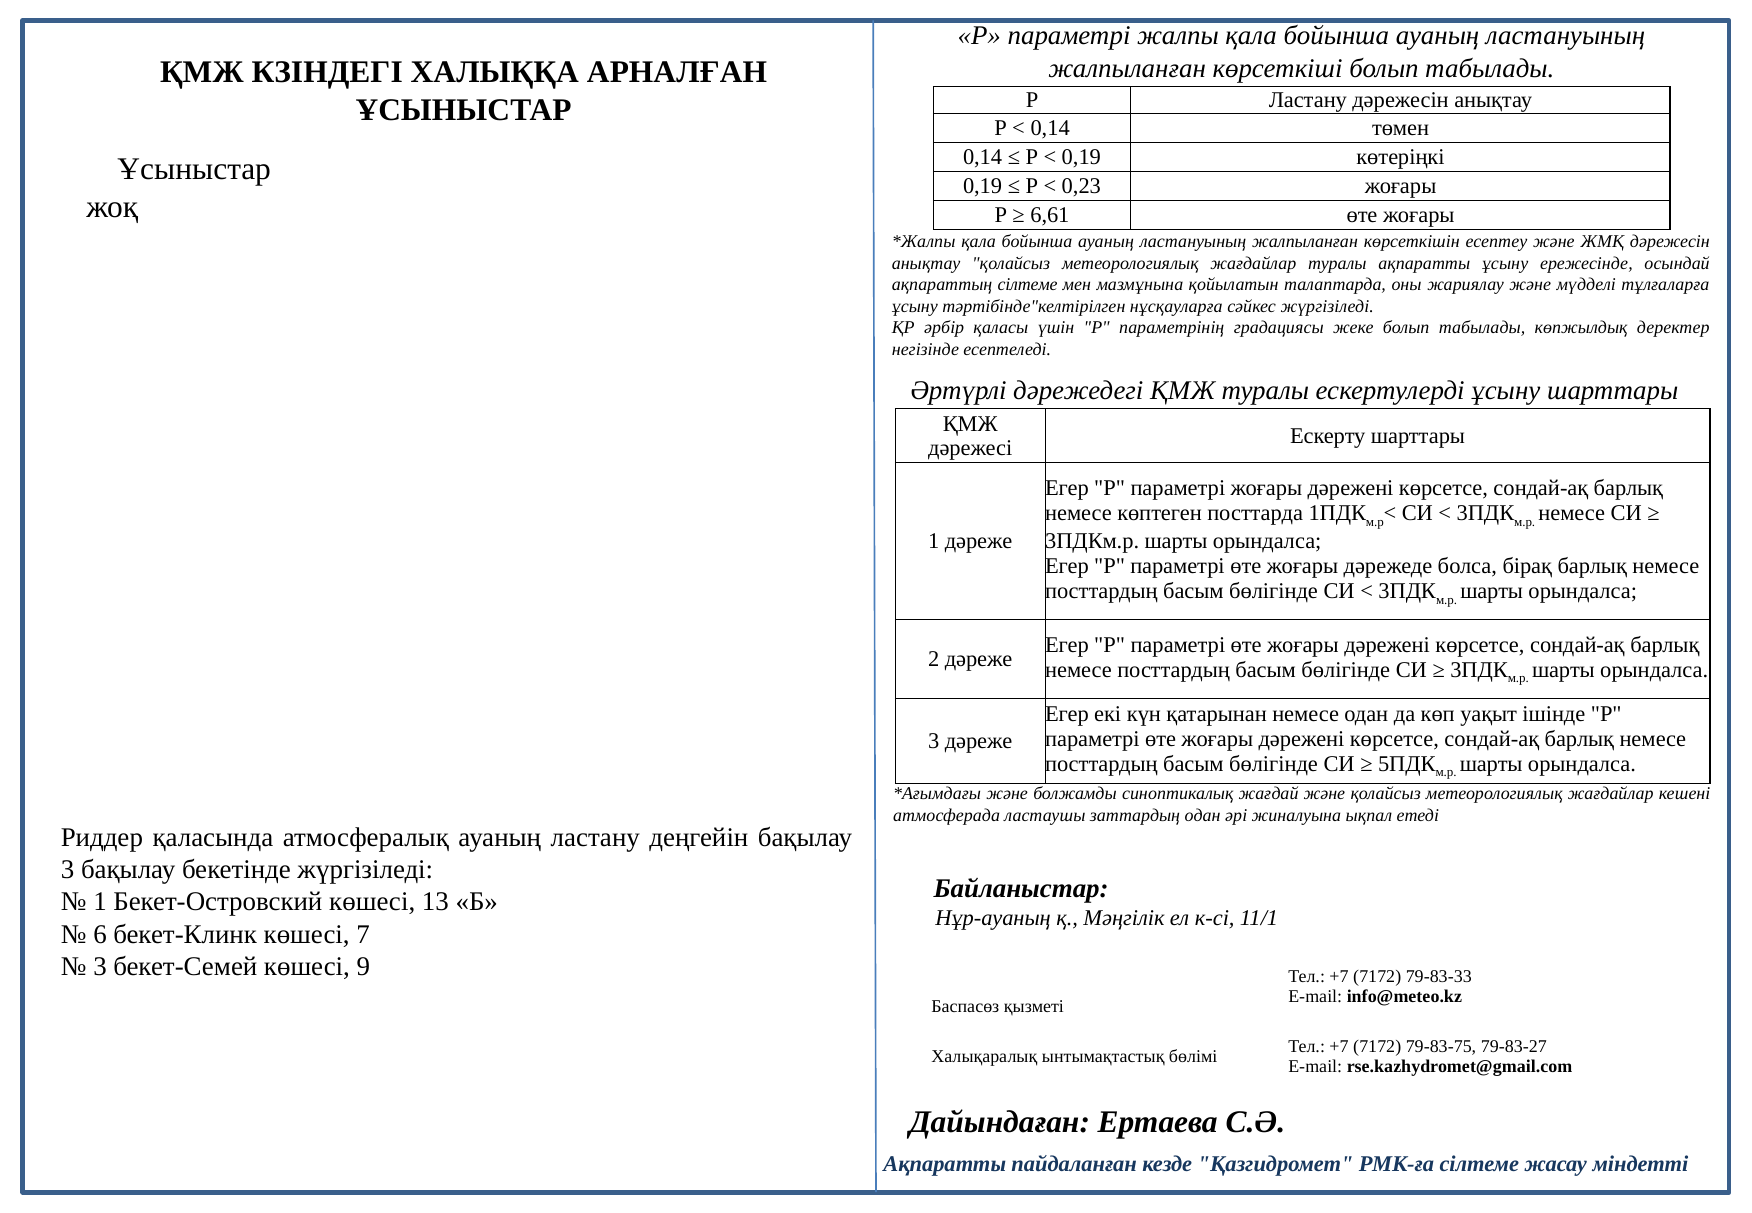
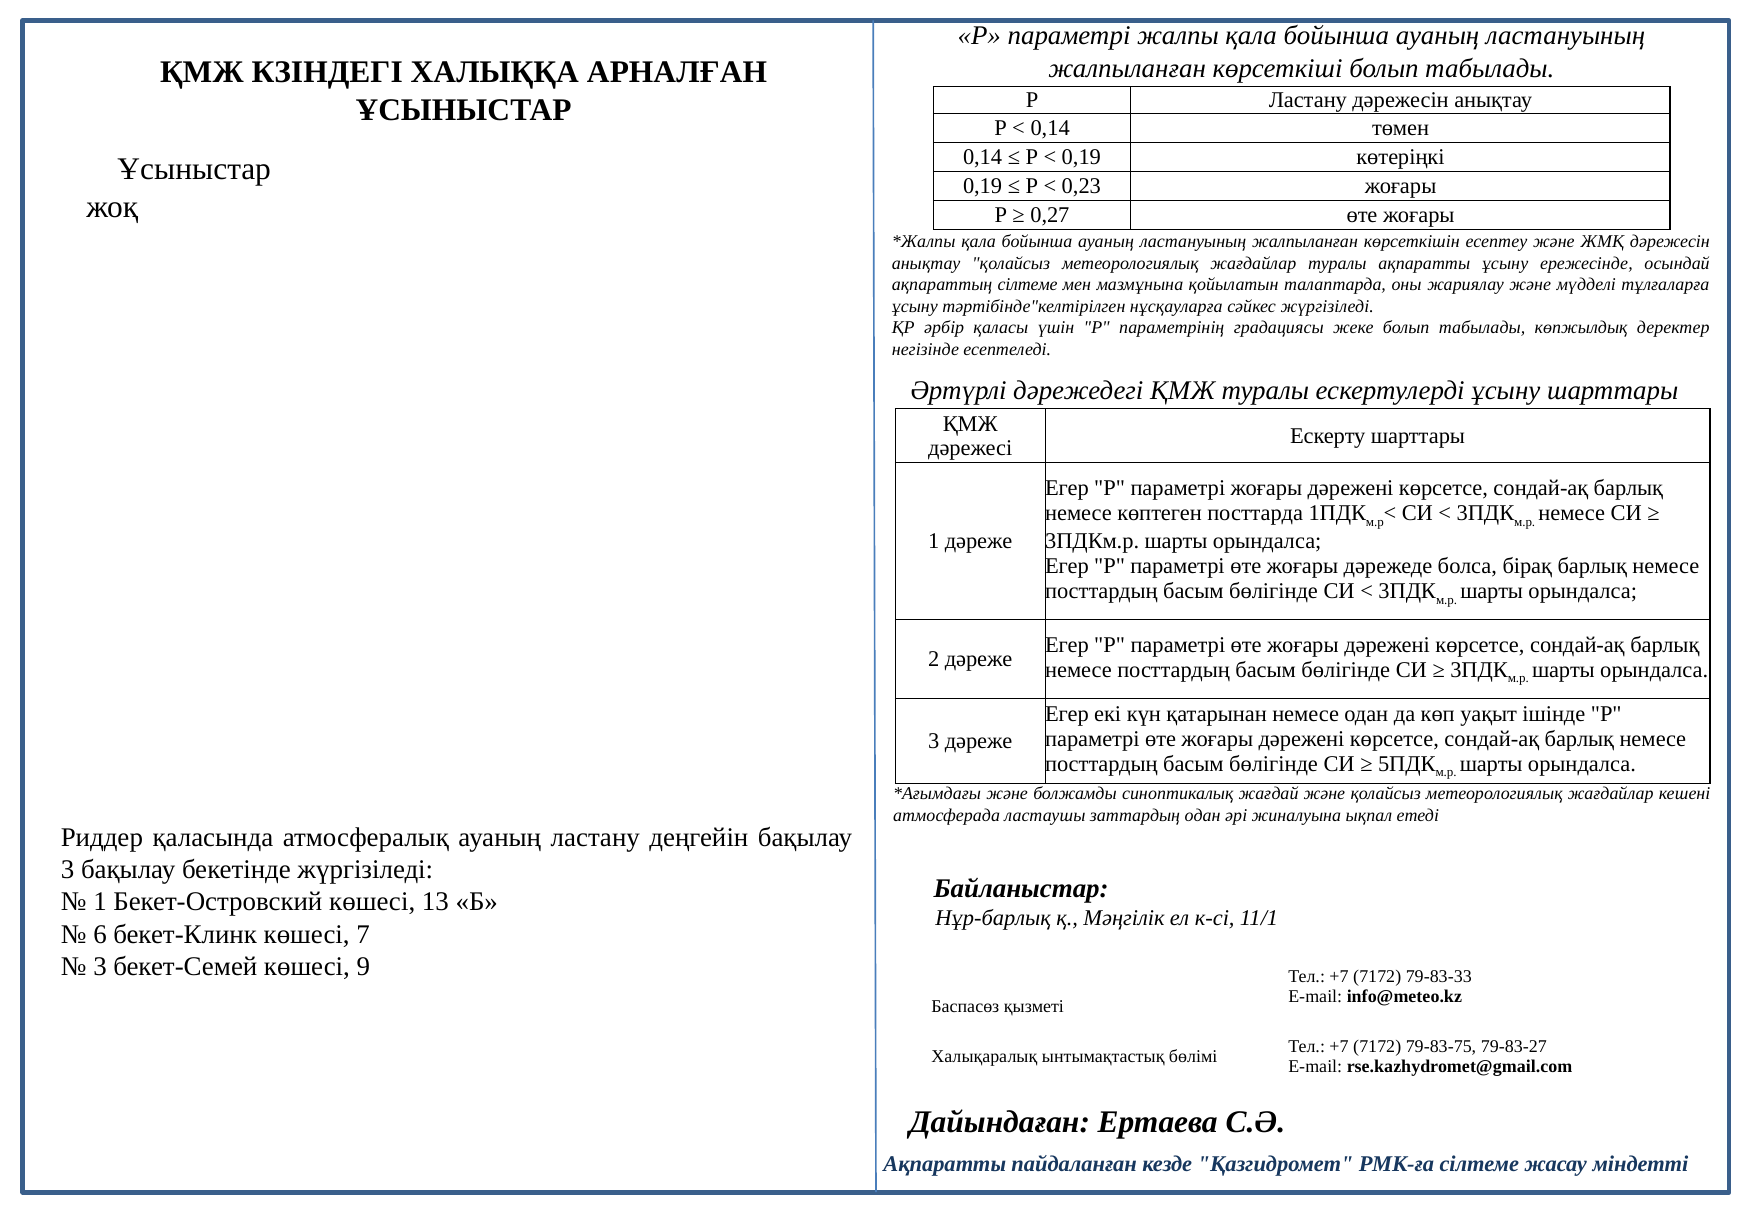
6,61: 6,61 -> 0,27 (1050, 215)
Нұр-ауаның: Нұр-ауаның -> Нұр-барлық (993, 918)
